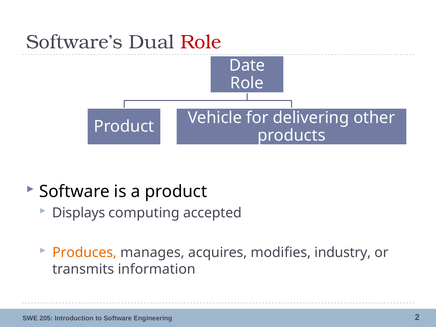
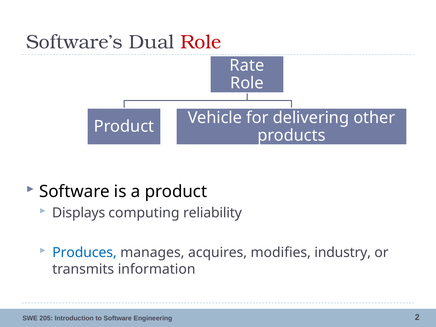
Date: Date -> Rate (247, 65)
accepted: accepted -> reliability (212, 213)
Produces colour: orange -> blue (84, 252)
